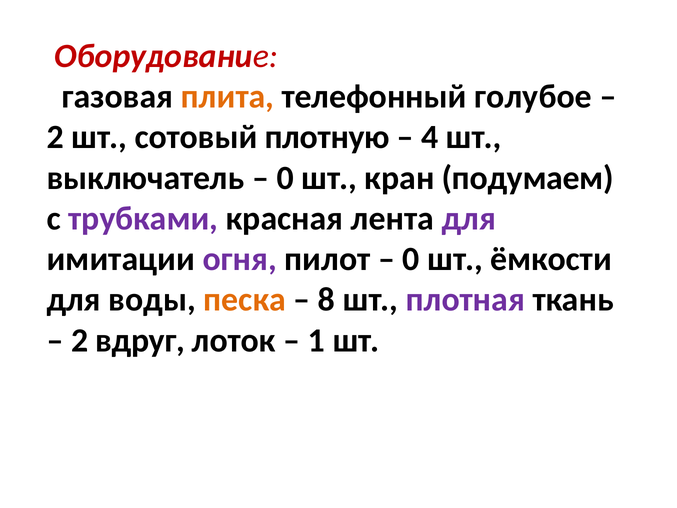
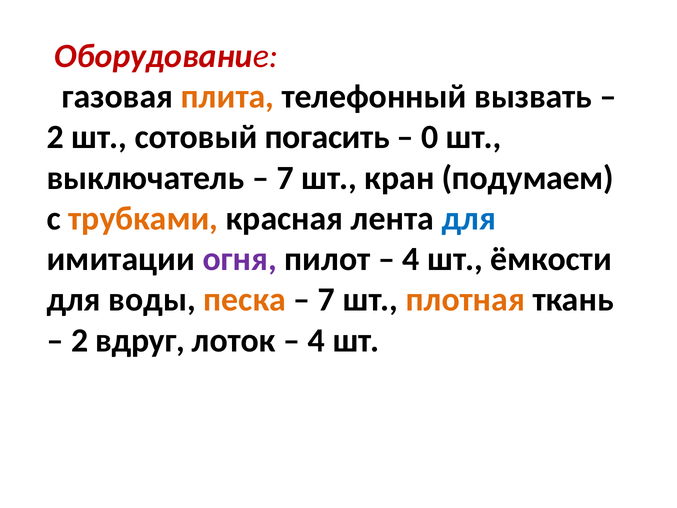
голубое: голубое -> вызвать (533, 97)
плотную: плотную -> погасить (327, 137)
4: 4 -> 0 (430, 137)
0: 0 -> 7 (285, 178)
трубками colour: purple -> orange (143, 218)
для colour: purple -> blue (469, 218)
0: 0 -> 4 (411, 259)
8: 8 -> 7 (326, 300)
плотная colour: purple -> orange (465, 300)
1: 1 -> 4 (316, 340)
